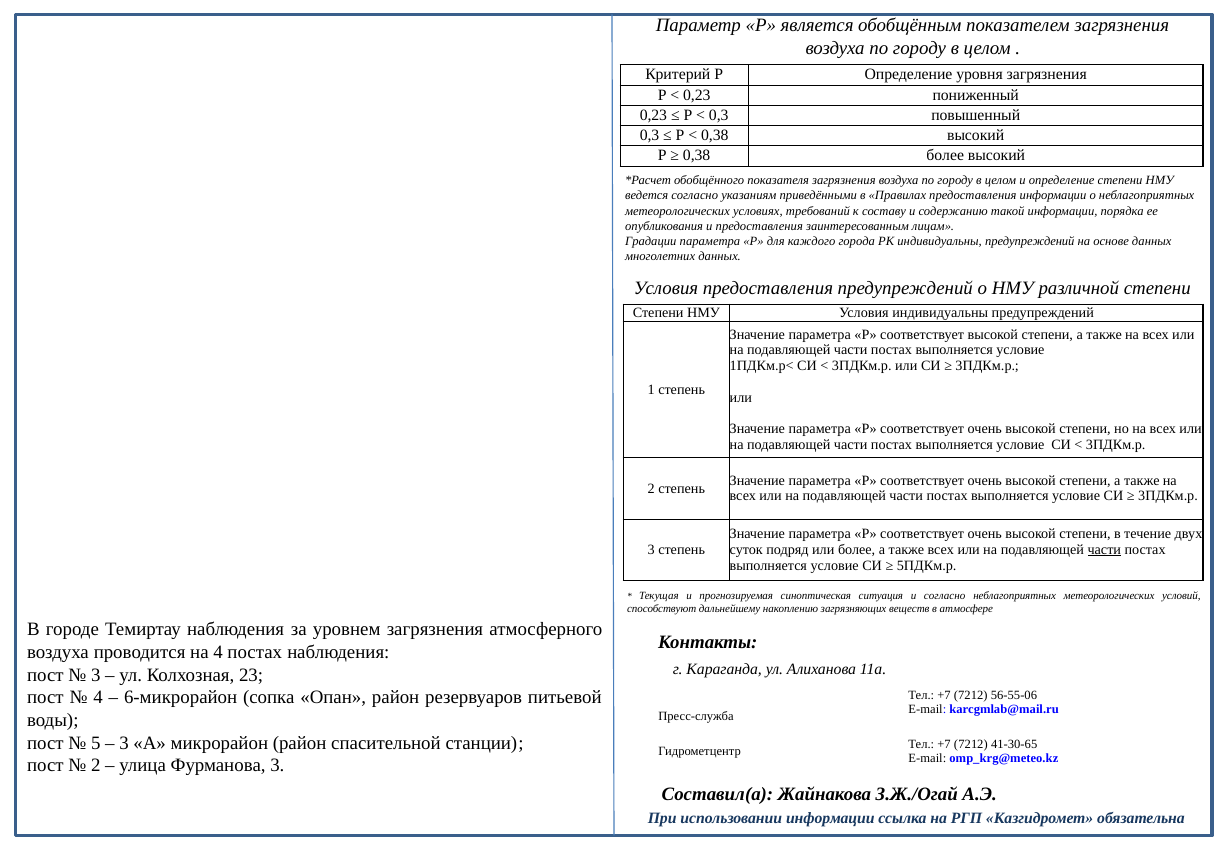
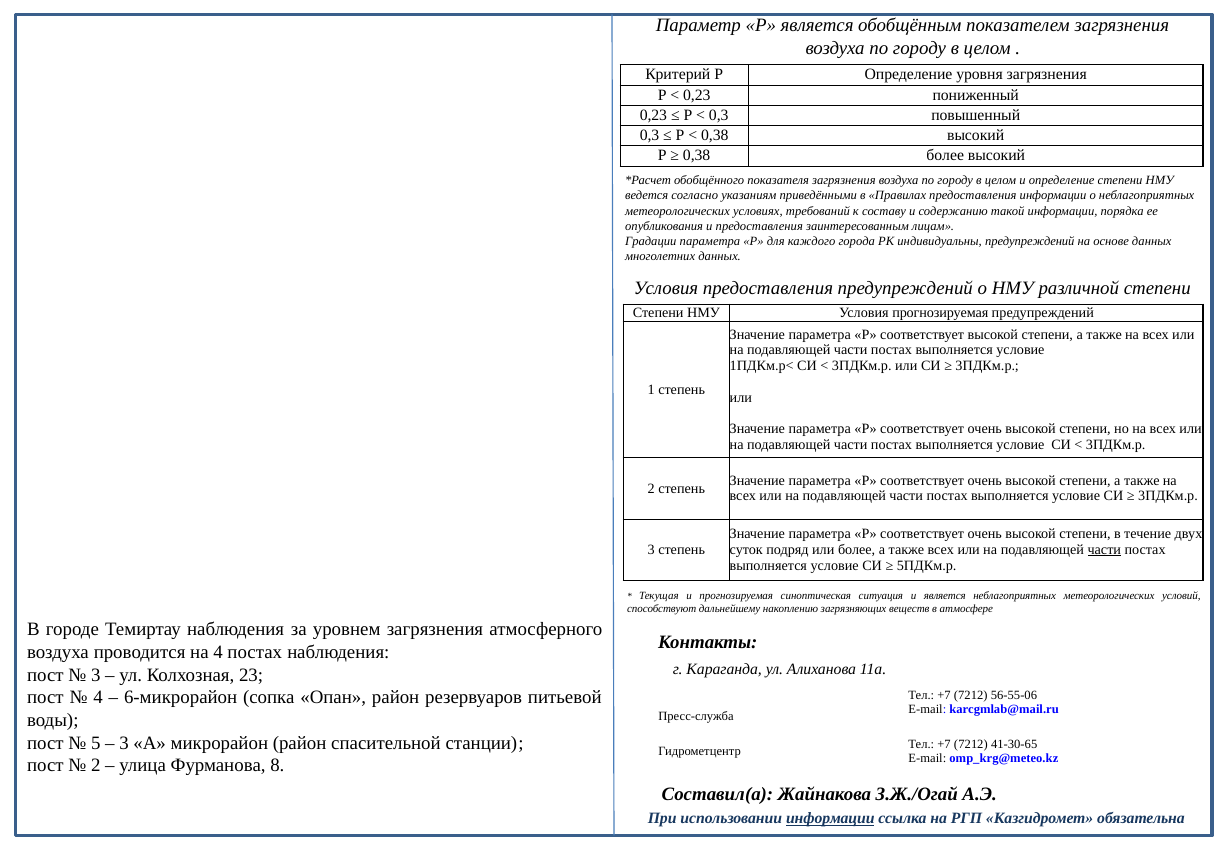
Условия индивидуальны: индивидуальны -> прогнозируемая (940, 313)
и согласно: согласно -> является (945, 595)
Фурманова 3: 3 -> 8 (277, 766)
информации underline: none -> present (830, 818)
